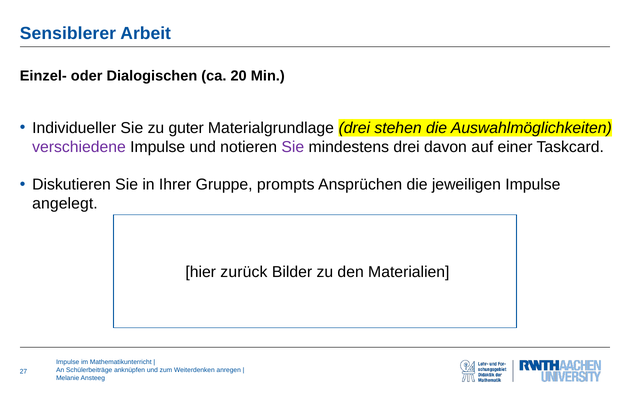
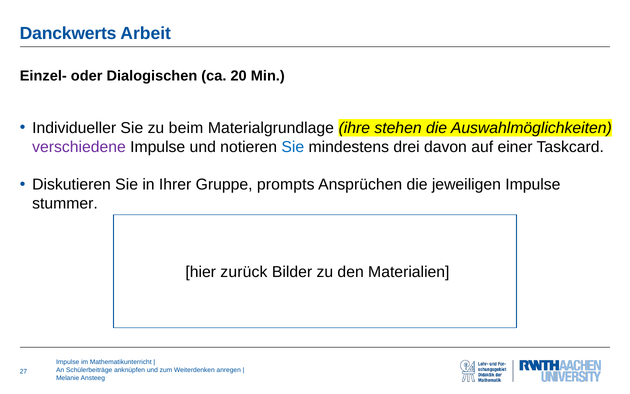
Sensiblerer: Sensiblerer -> Danckwerts (68, 33)
guter: guter -> beim (186, 128)
Materialgrundlage drei: drei -> ihre (354, 128)
Sie colour: purple -> blue (293, 147)
angelegt: angelegt -> stummer (65, 204)
